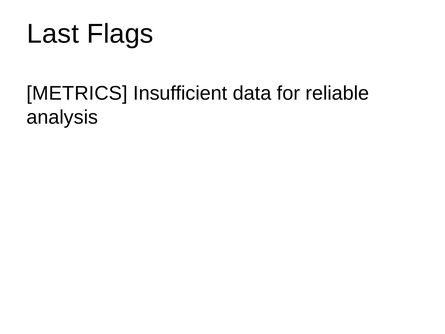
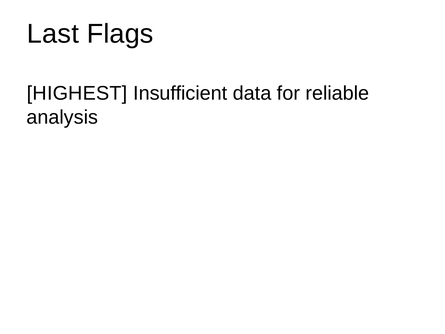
METRICS: METRICS -> HIGHEST (77, 93)
